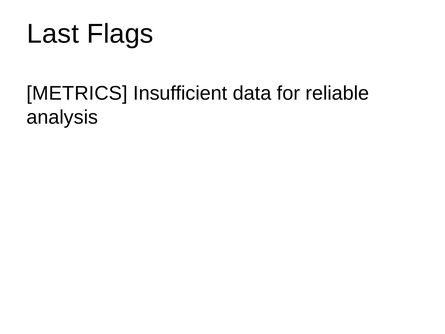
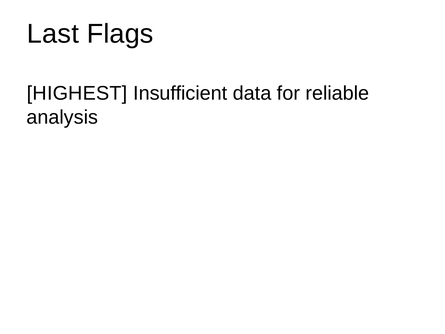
METRICS: METRICS -> HIGHEST (77, 93)
